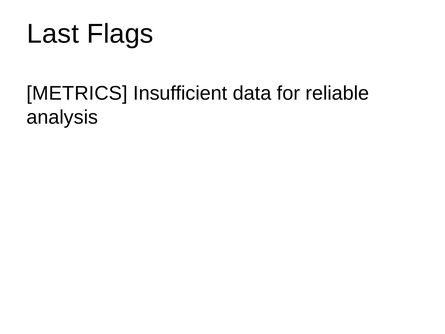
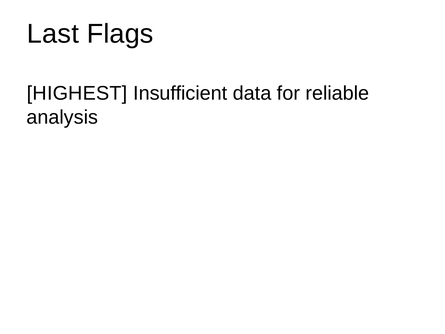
METRICS: METRICS -> HIGHEST (77, 93)
